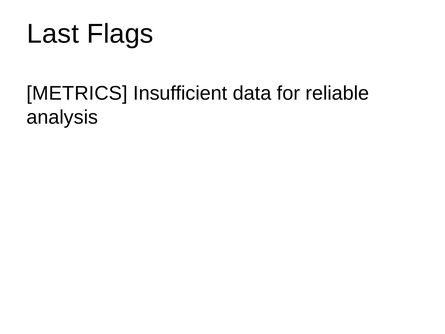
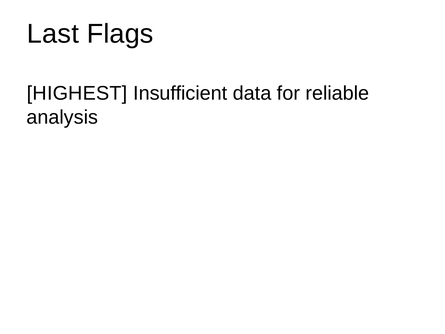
METRICS: METRICS -> HIGHEST (77, 93)
